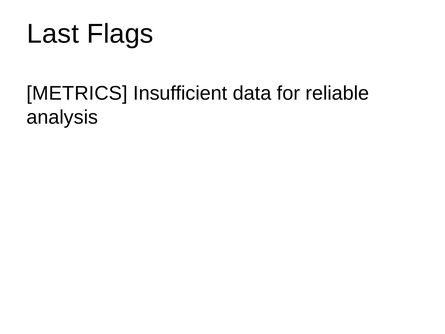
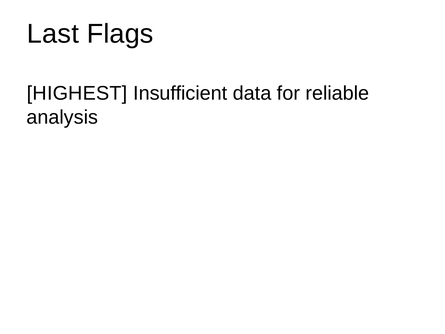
METRICS: METRICS -> HIGHEST (77, 93)
